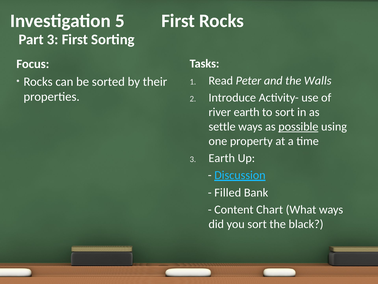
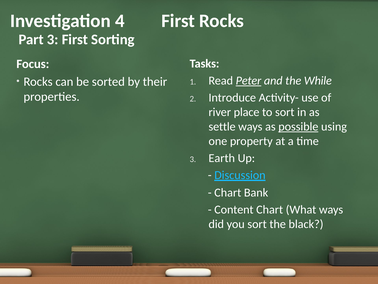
5: 5 -> 4 (120, 21)
Peter underline: none -> present (249, 81)
Walls: Walls -> While (318, 81)
river earth: earth -> place (247, 112)
Filled: Filled -> Chart (228, 192)
